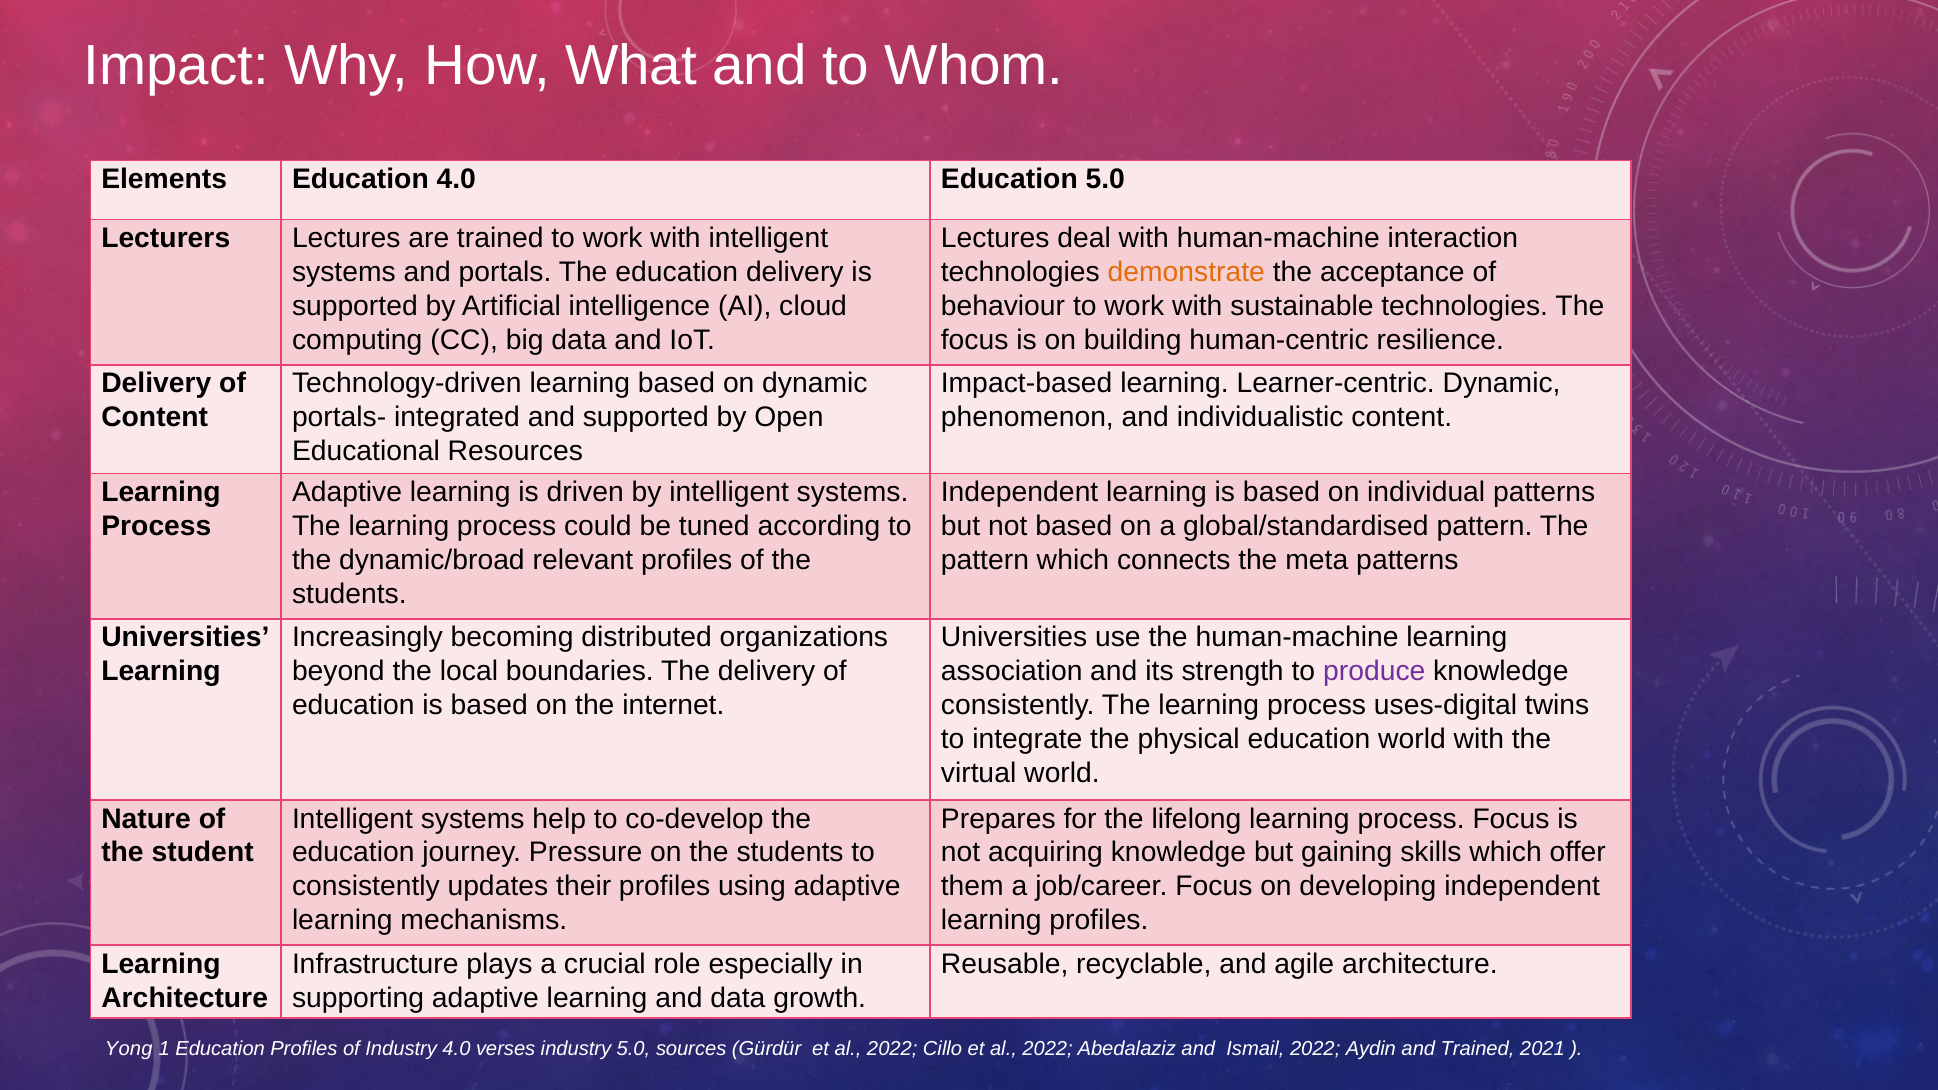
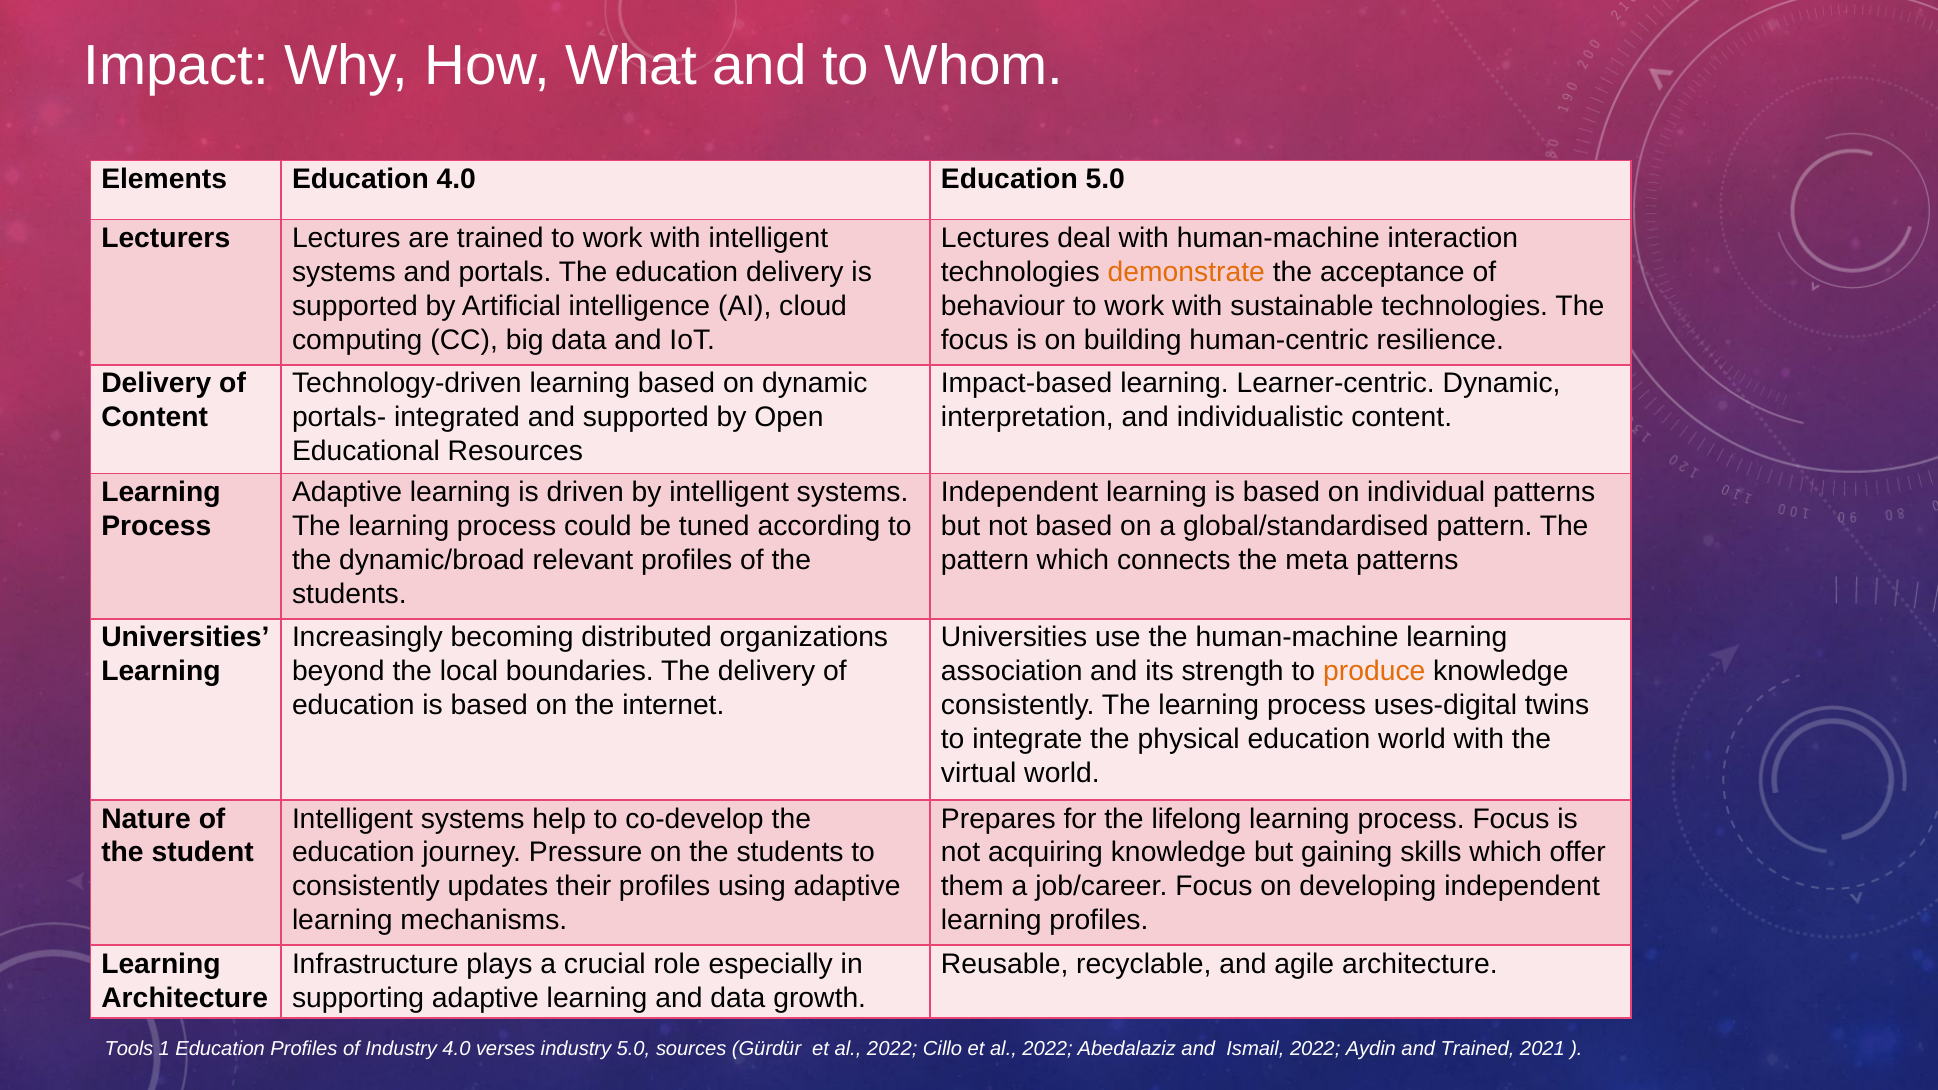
phenomenon: phenomenon -> interpretation (1027, 417)
produce colour: purple -> orange (1374, 671)
Yong: Yong -> Tools (129, 1049)
